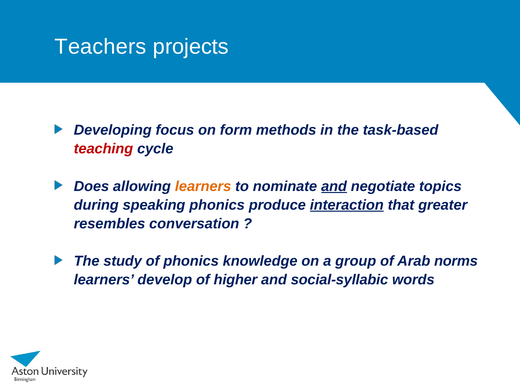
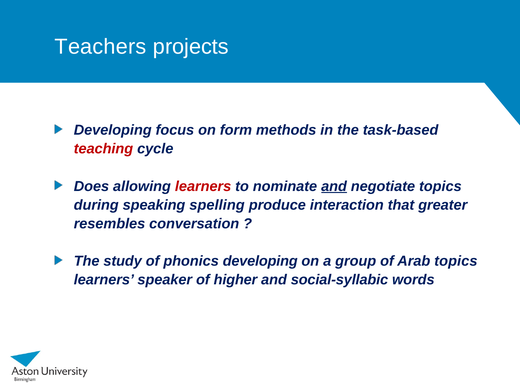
learners colour: orange -> red (203, 186)
speaking phonics: phonics -> spelling (217, 205)
interaction underline: present -> none (347, 205)
phonics knowledge: knowledge -> developing (260, 261)
Arab norms: norms -> topics (456, 261)
develop: develop -> speaker (165, 280)
